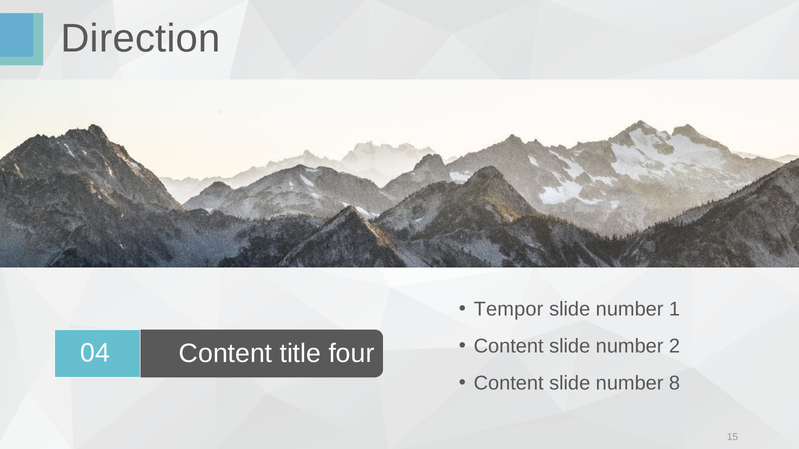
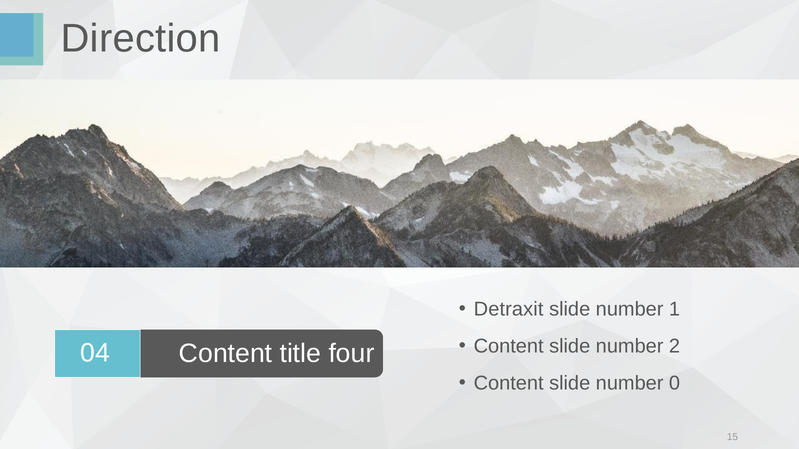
Tempor: Tempor -> Detraxit (509, 309)
8: 8 -> 0 (675, 384)
